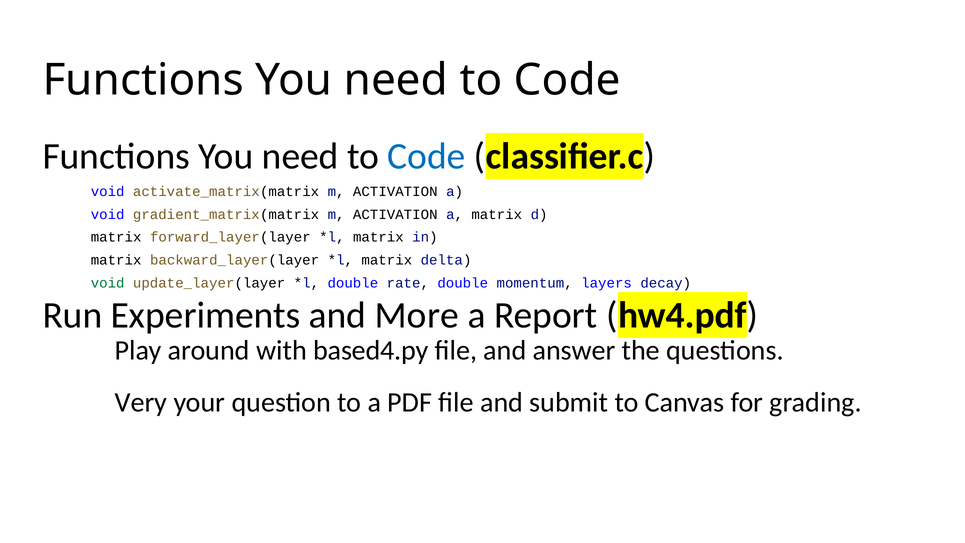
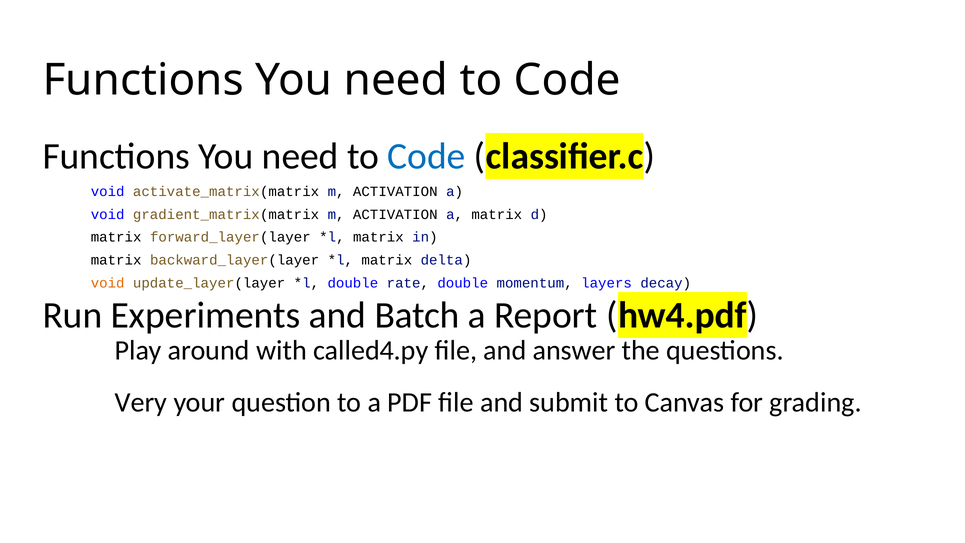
void colour: green -> orange (108, 283)
More: More -> Batch (417, 315)
based4.py: based4.py -> called4.py (371, 350)
